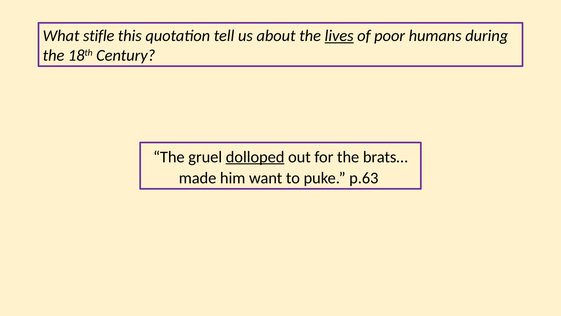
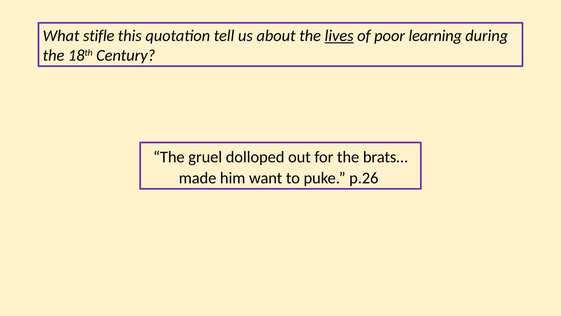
humans: humans -> learning (435, 36)
dolloped underline: present -> none (255, 157)
p.63: p.63 -> p.26 (364, 178)
